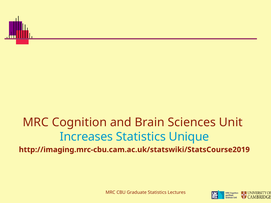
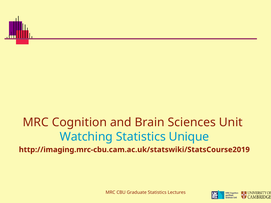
Increases: Increases -> Watching (86, 137)
